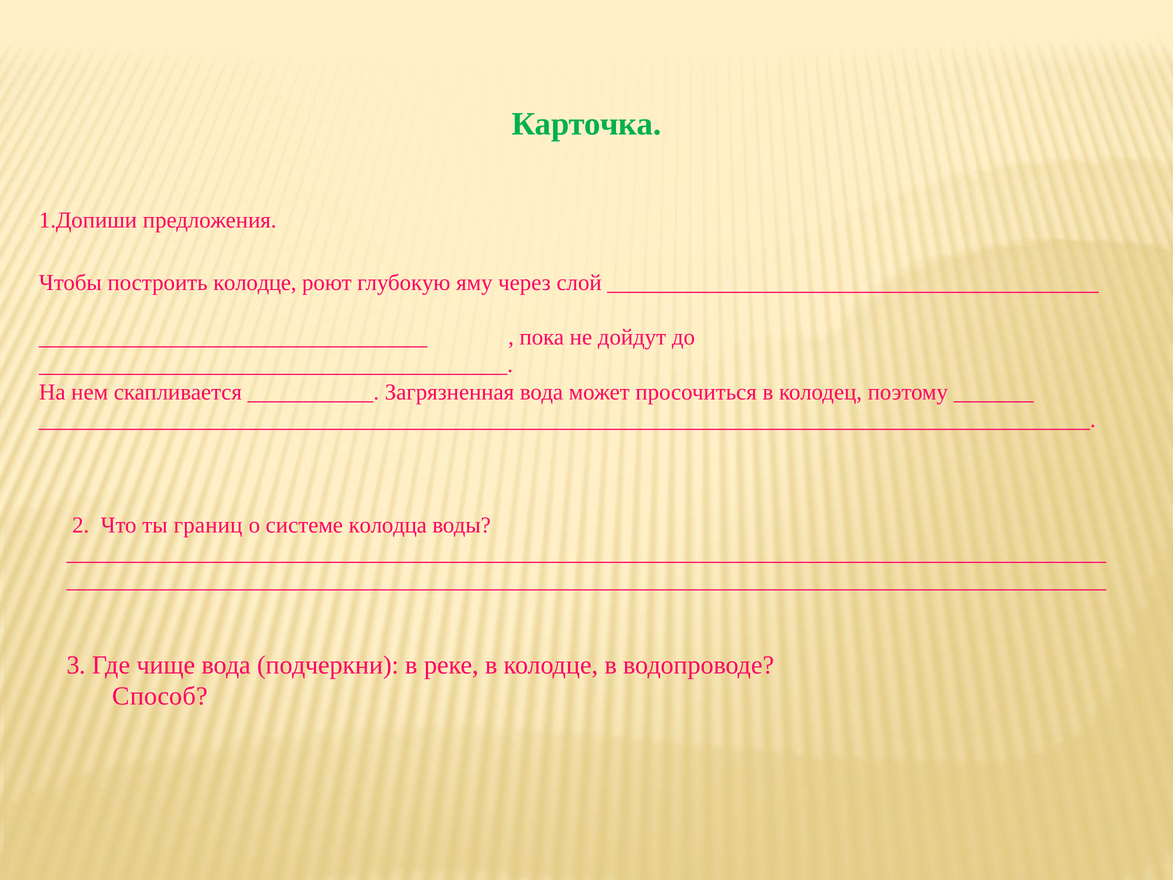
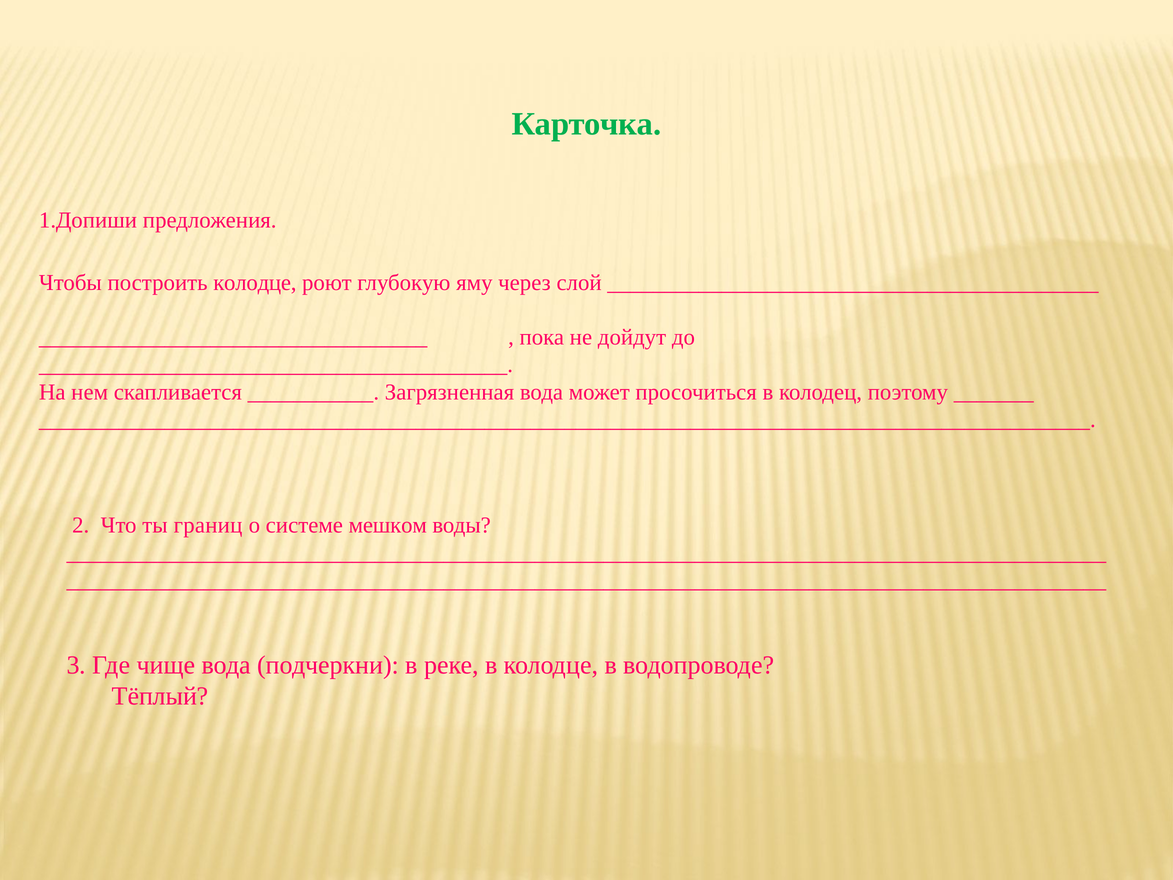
колодца: колодца -> мешком (388, 525)
Способ: Способ -> Тёплый (160, 696)
